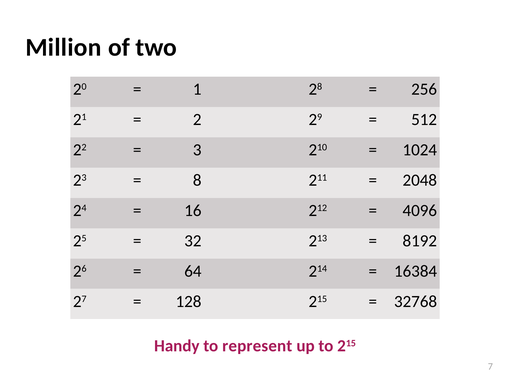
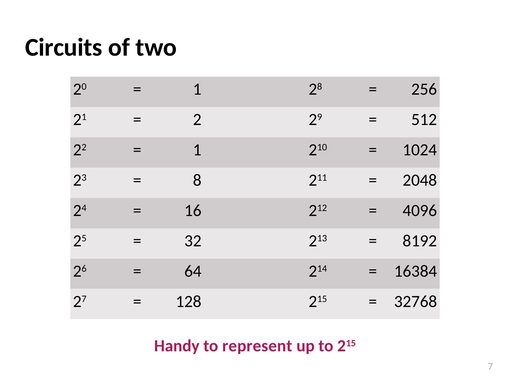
Million: Million -> Circuits (64, 47)
3: 3 -> 1 (197, 150)
